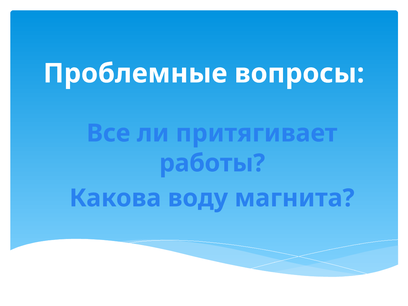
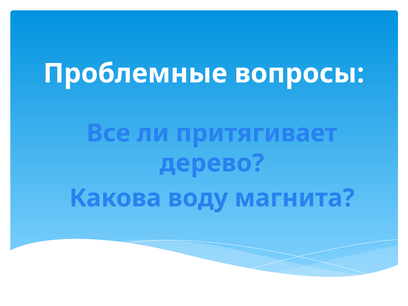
работы: работы -> дерево (212, 163)
